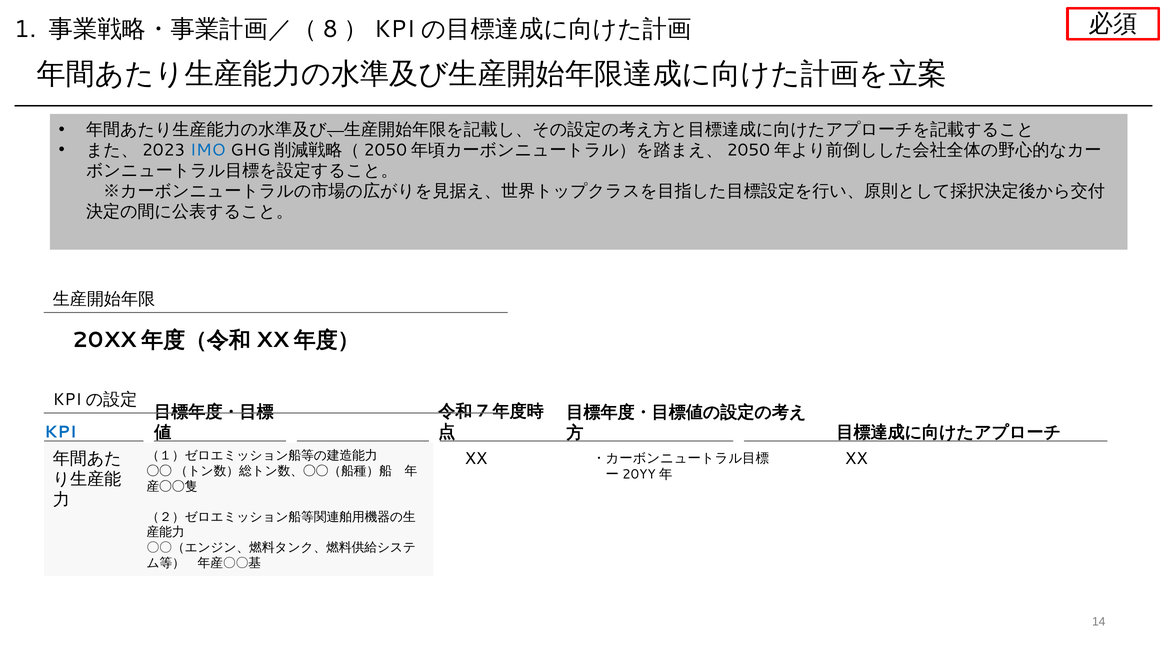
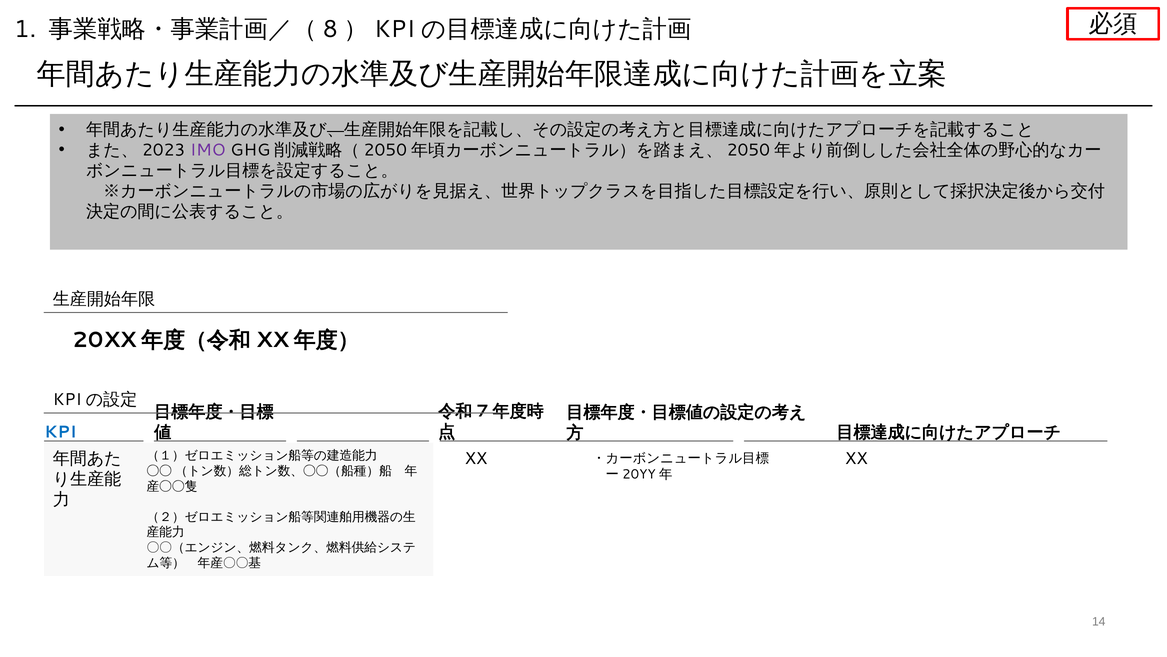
IMO colour: blue -> purple (208, 150)
